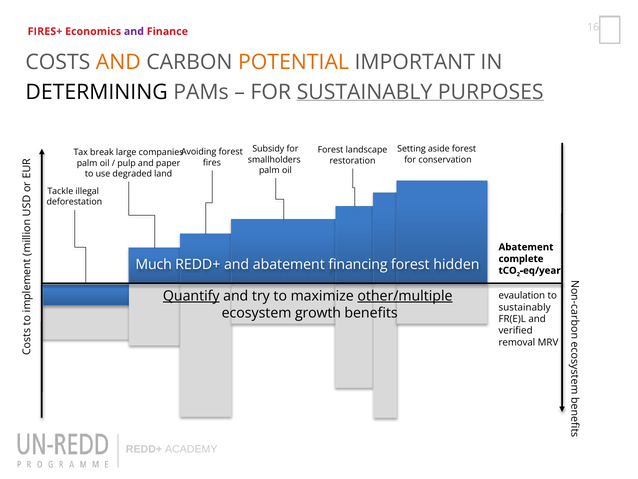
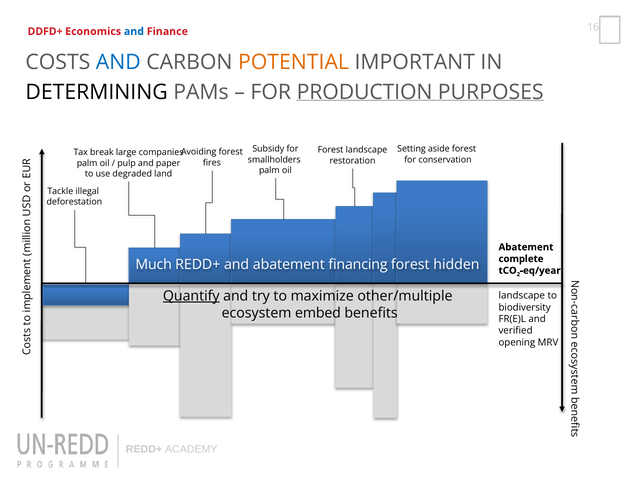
FIRES+: FIRES+ -> DDFD+ (45, 31)
and colour: purple -> blue (134, 31)
AND colour: orange -> blue (118, 62)
FOR SUSTAINABLY: SUSTAINABLY -> PRODUCTION (365, 92)
other/multiple underline: present -> none (405, 296)
evaulation: evaulation -> landscape (522, 295)
sustainably: sustainably -> biodiversity (525, 307)
growth: growth -> embed (318, 313)
removal: removal -> opening (517, 342)
